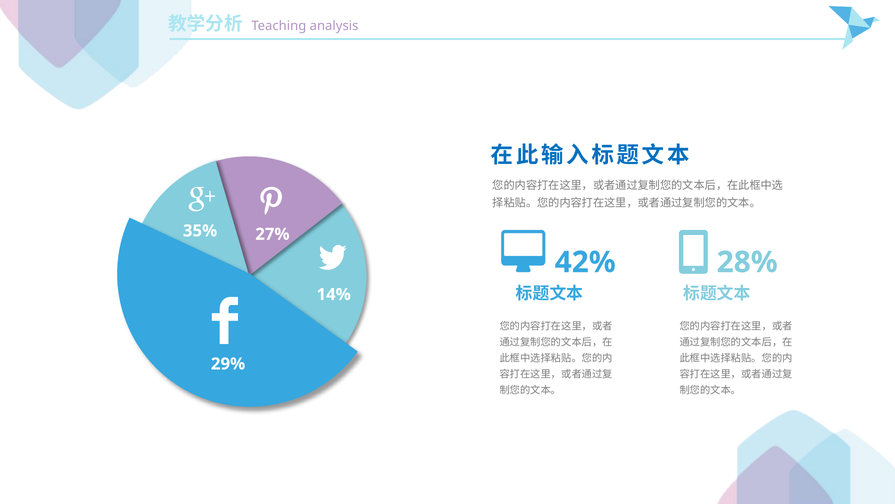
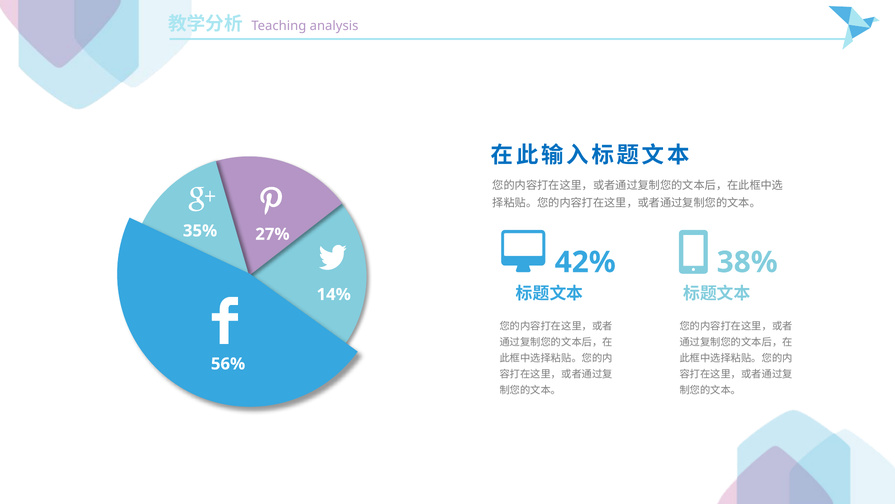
28%: 28% -> 38% (747, 262)
29%: 29% -> 56% (228, 363)
